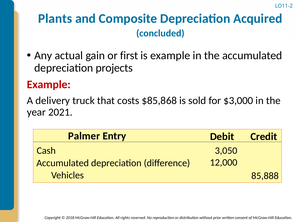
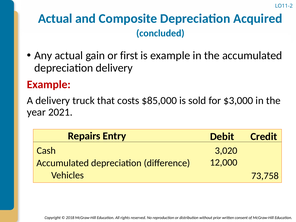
Plants: Plants -> Actual (55, 19)
depreciation projects: projects -> delivery (114, 68)
$85,868: $85,868 -> $85,000 (159, 101)
Palmer: Palmer -> Repairs (84, 136)
3,050: 3,050 -> 3,020 (226, 151)
85,888: 85,888 -> 73,758 (265, 176)
